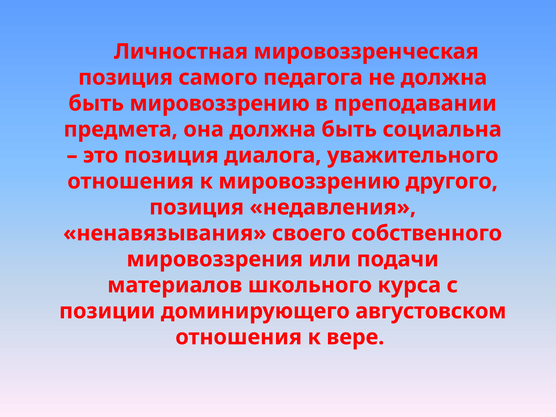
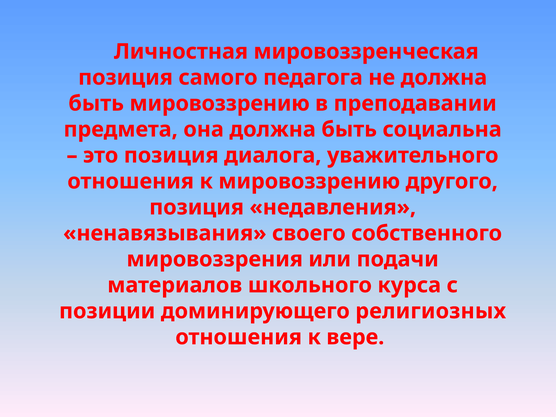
августовском: августовском -> религиозных (431, 311)
